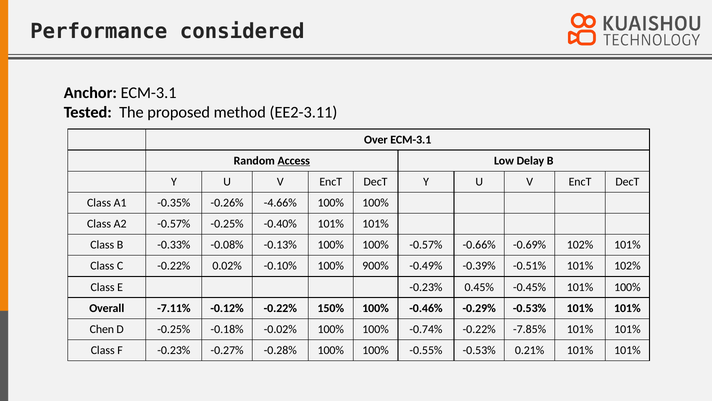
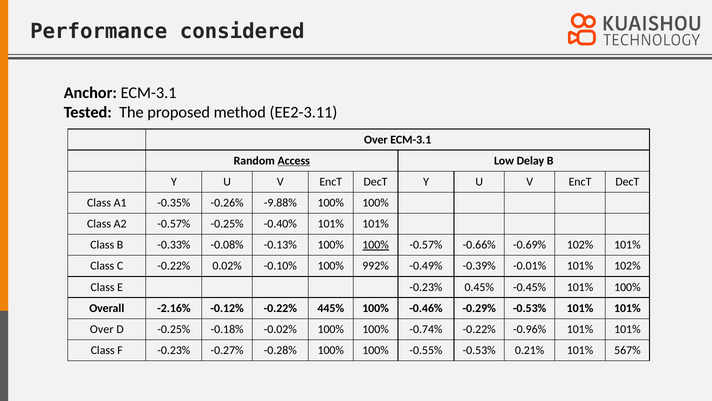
-4.66%: -4.66% -> -9.88% (280, 203)
100% underline: none -> present (376, 245)
900%: 900% -> 992% (376, 266)
-0.51%: -0.51% -> -0.01% (530, 266)
-7.11%: -7.11% -> -2.16% (174, 308)
150%: 150% -> 445% (331, 308)
Chen: Chen -> Over (102, 329)
-7.85%: -7.85% -> -0.96% (530, 329)
0.21% 101% 101%: 101% -> 567% (627, 350)
